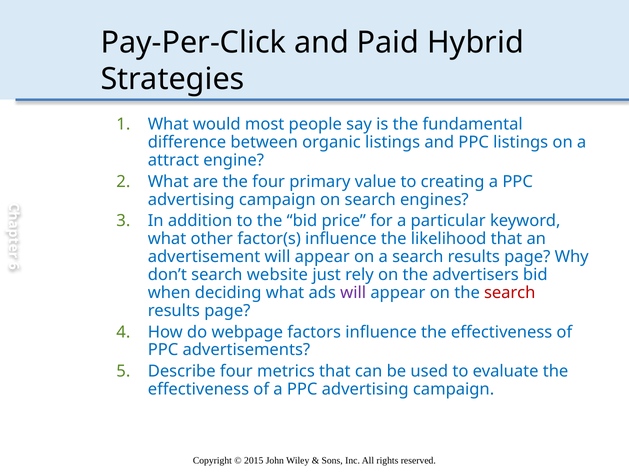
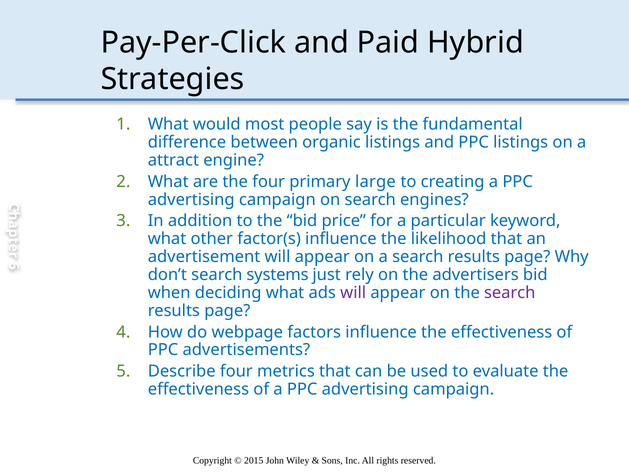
value: value -> large (375, 182)
website: website -> systems (278, 275)
search colour: red -> purple (510, 293)
